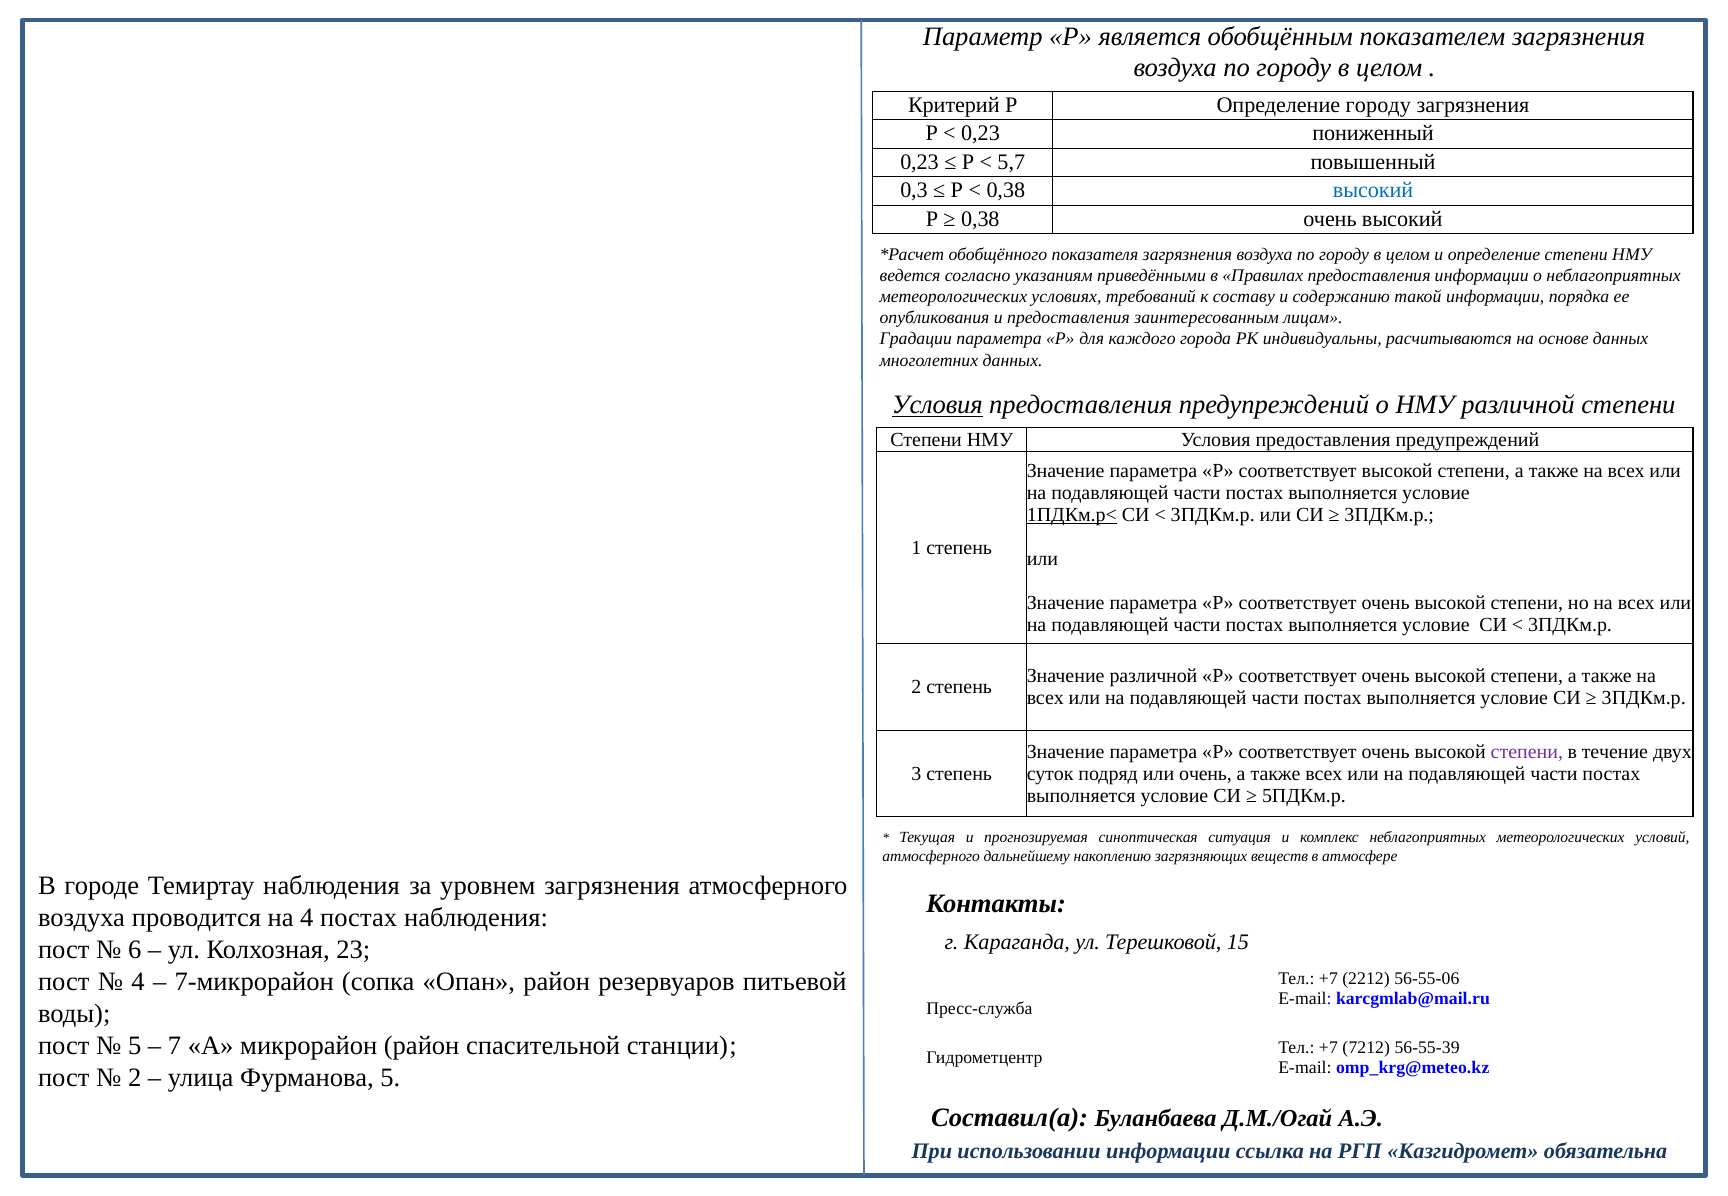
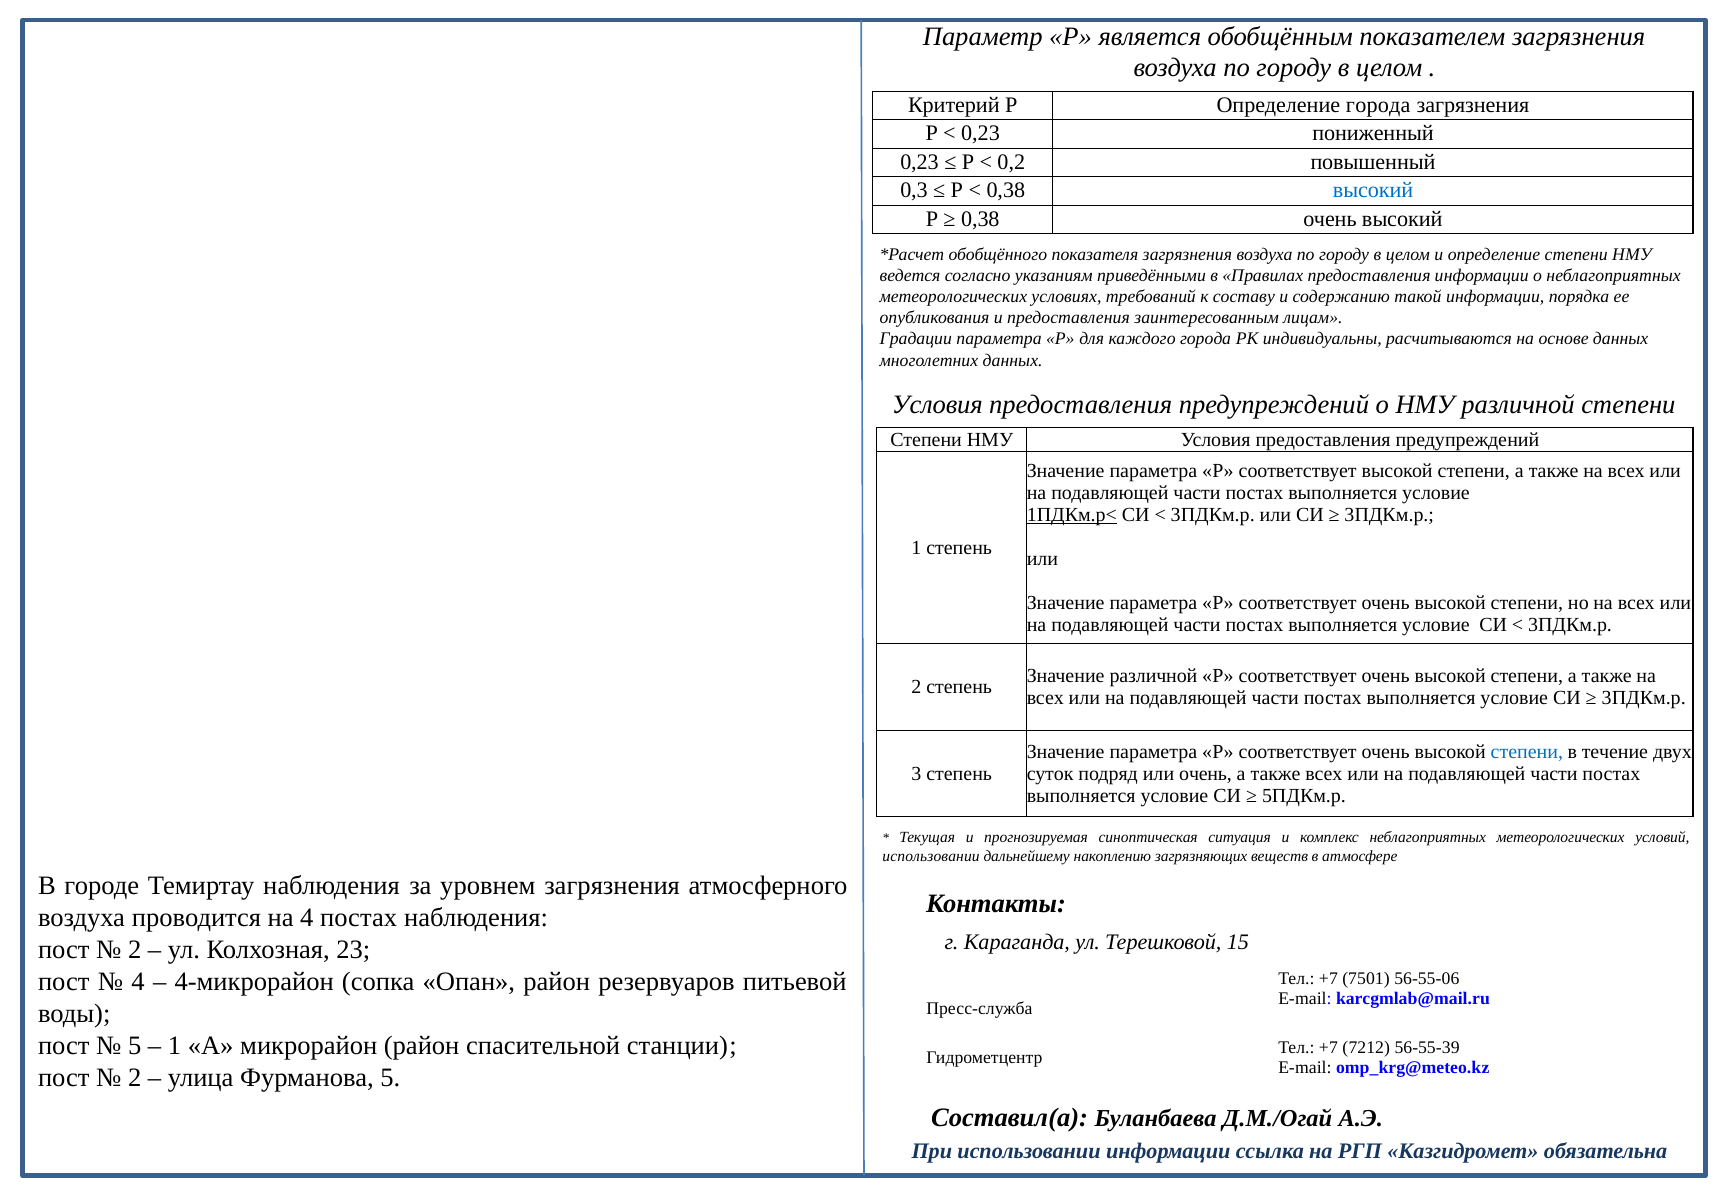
Определение городу: городу -> города (1378, 105)
5,7: 5,7 -> 0,2 (1011, 162)
Условия underline: present -> none (937, 405)
степени colour: purple -> blue (1527, 752)
атмосферного: атмосферного -> использовании (931, 857)
6: 6 -> 2 (135, 950)
7-микрорайон: 7-микрорайон -> 4-микрорайон (254, 982)
2212: 2212 -> 7501 (1366, 979)
7: 7 -> 1 (174, 1046)
